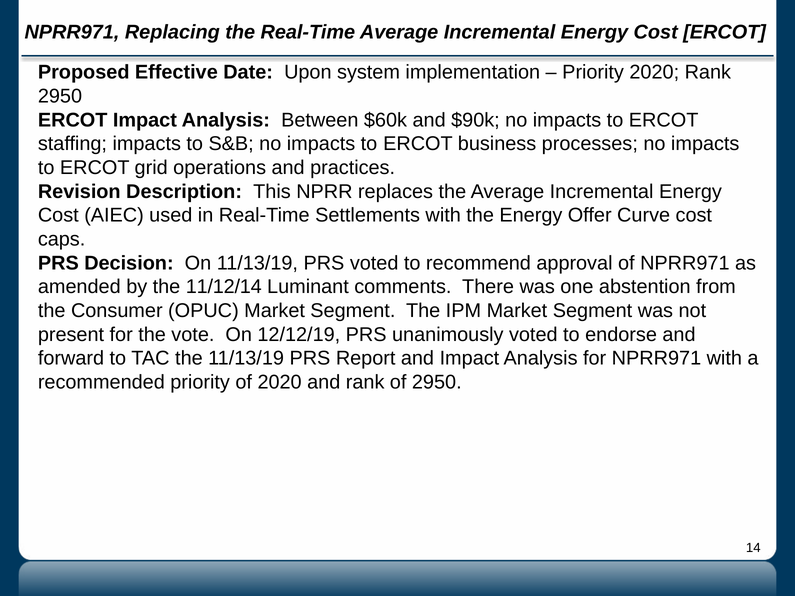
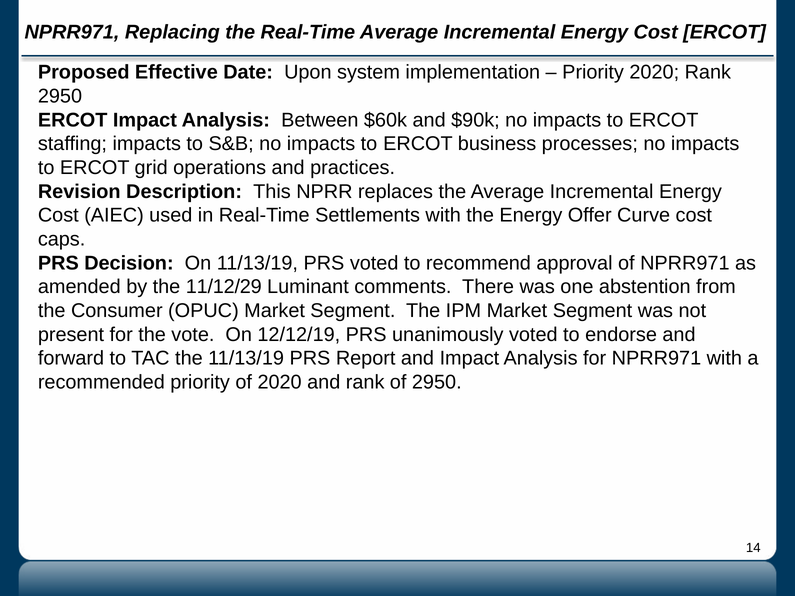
11/12/14: 11/12/14 -> 11/12/29 (224, 287)
